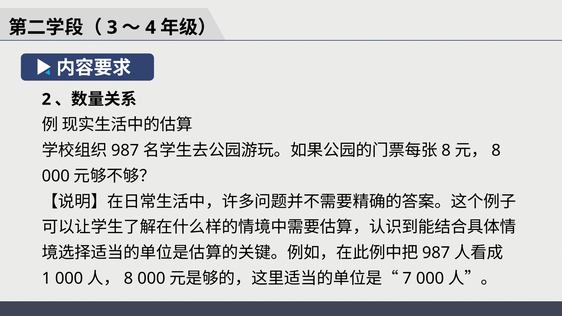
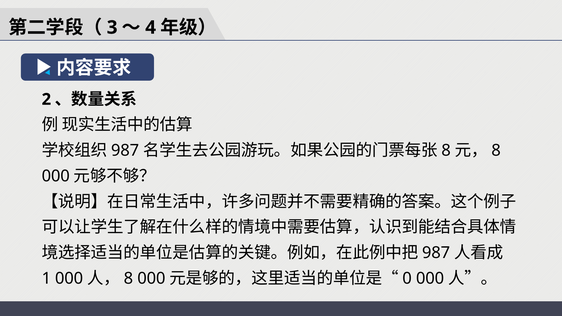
7: 7 -> 0 (407, 278)
